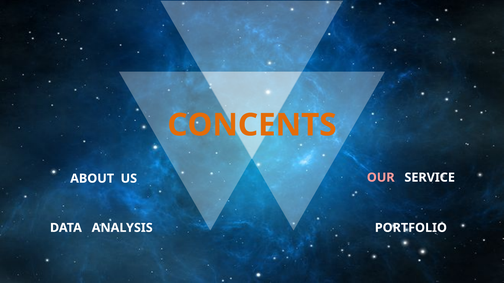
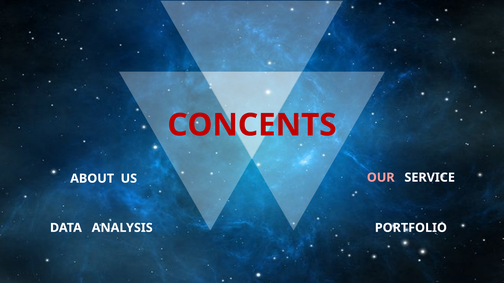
CONCENTS colour: orange -> red (252, 125)
